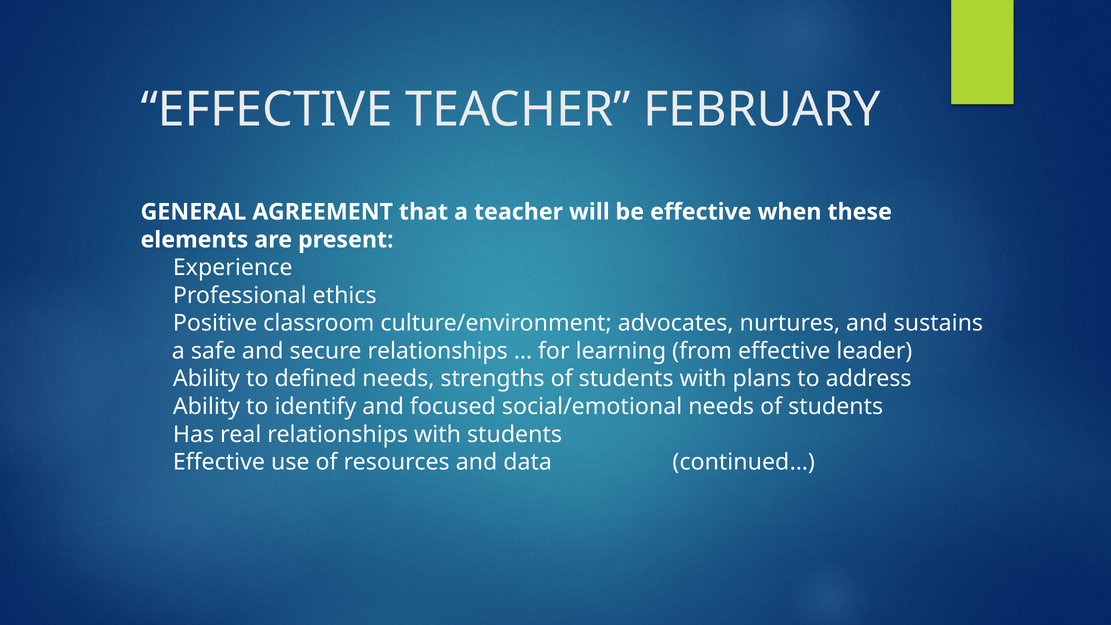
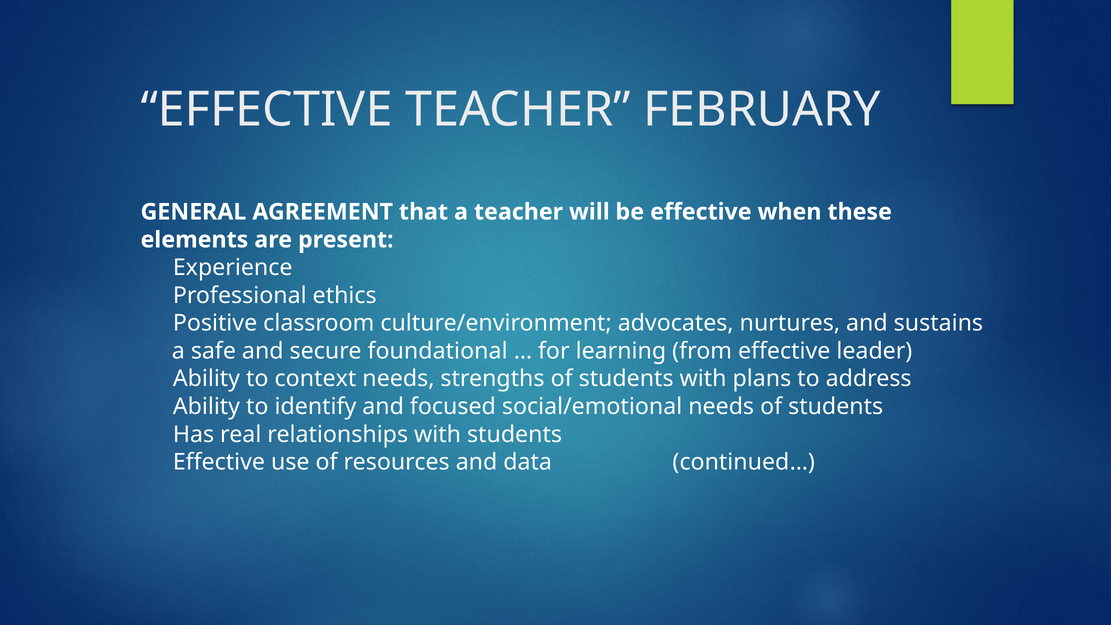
secure relationships: relationships -> foundational (438, 351)
defined: defined -> context (315, 379)
